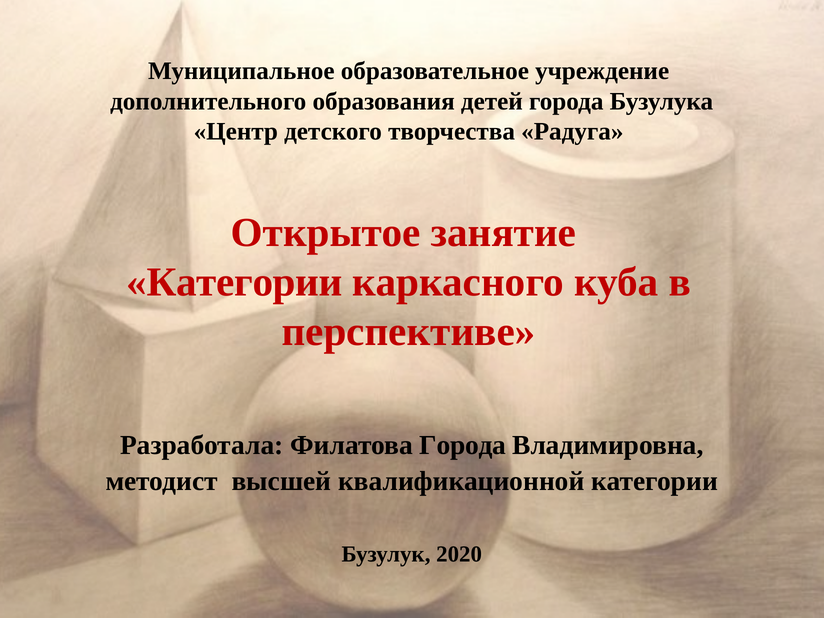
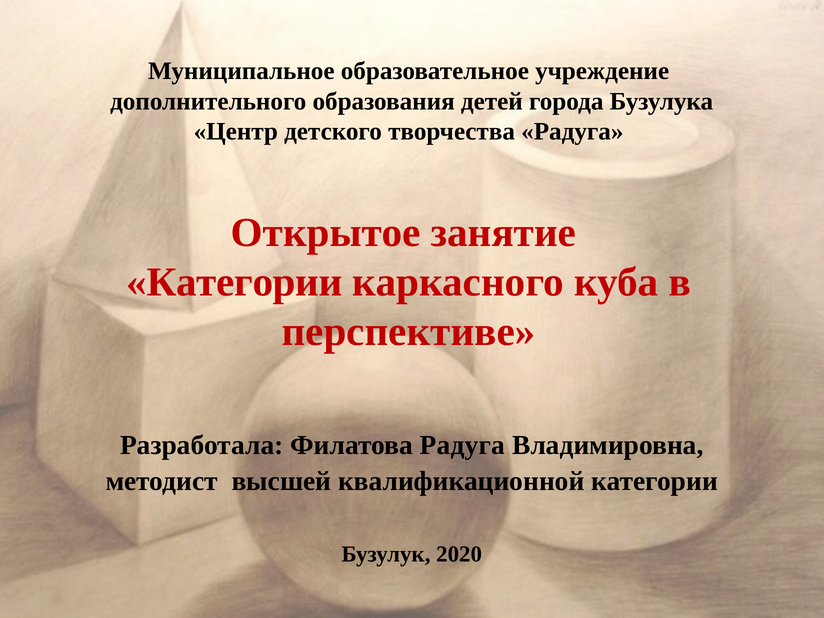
Филатова Города: Города -> Радуга (462, 445)
